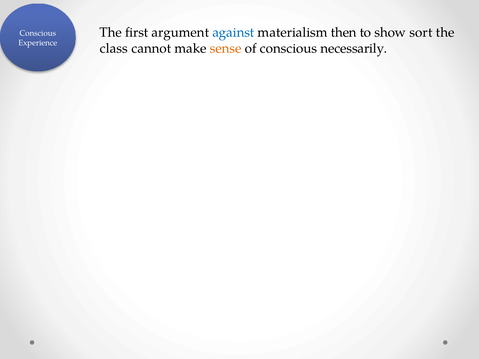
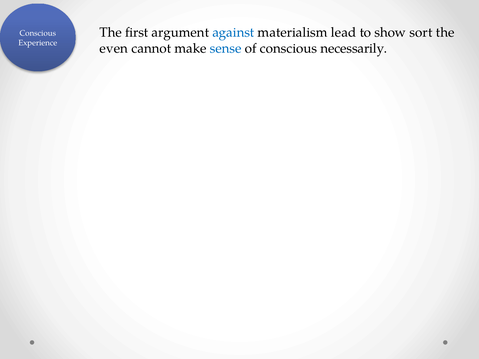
then: then -> lead (344, 33)
class: class -> even (114, 49)
sense colour: orange -> blue (226, 49)
